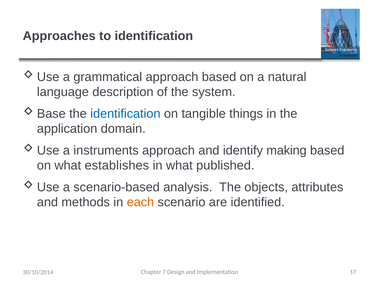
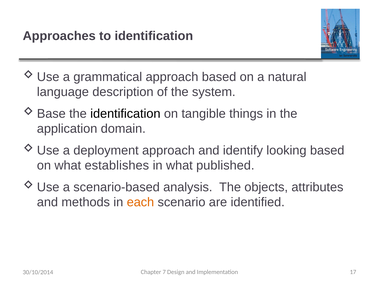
identification colour: blue -> black (125, 113)
instruments: instruments -> deployment (106, 150)
making: making -> looking (286, 150)
